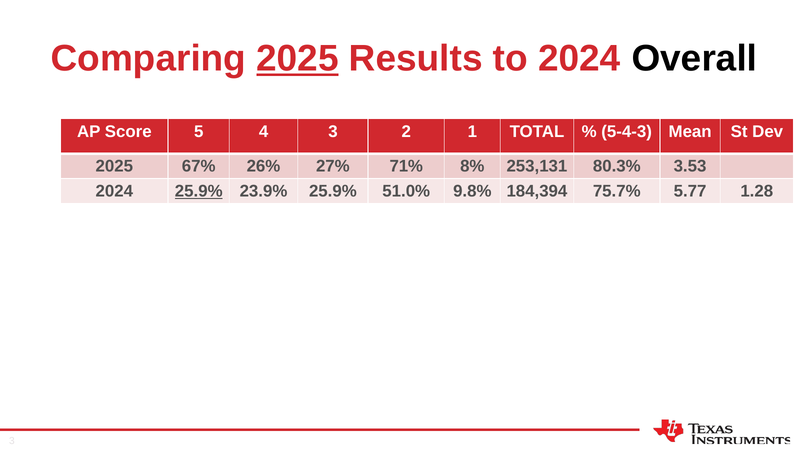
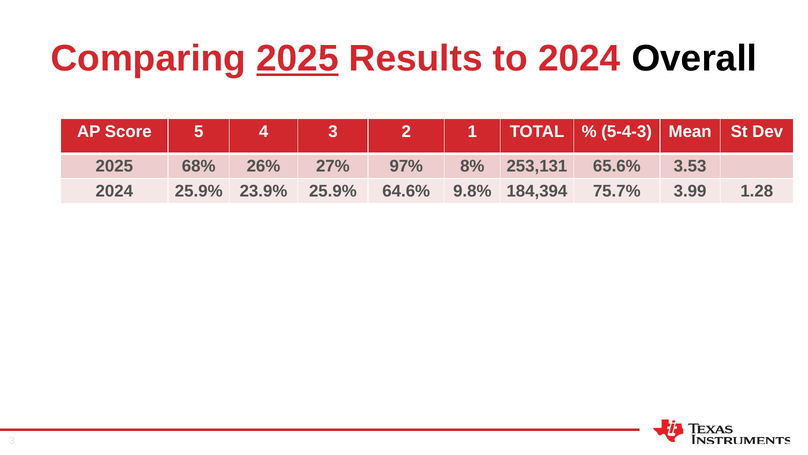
67%: 67% -> 68% (199, 166)
71%: 71% -> 97% (406, 166)
80.3%: 80.3% -> 65.6% (617, 166)
25.9% underline: present -> none (199, 191)
51.0%: 51.0% -> 64.6% (406, 191)
5.77: 5.77 -> 3.99 (690, 191)
